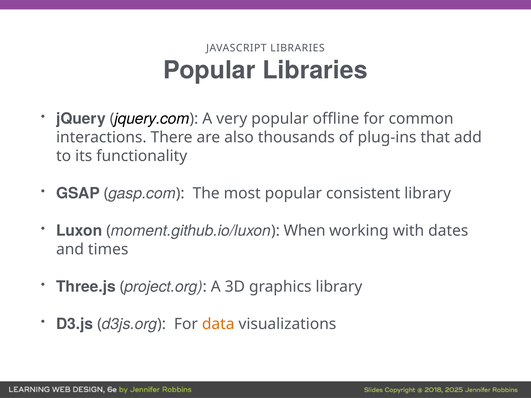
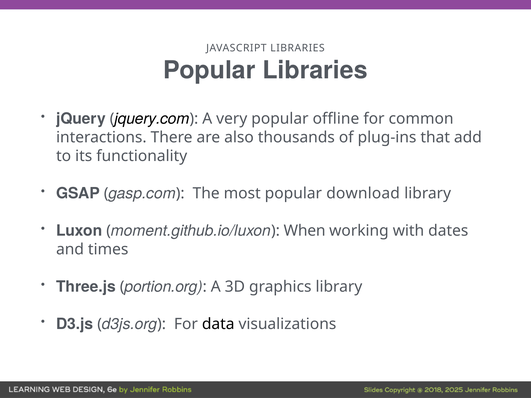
consistent: consistent -> download (363, 193)
project.org: project.org -> portion.org (164, 287)
data colour: orange -> black (218, 324)
